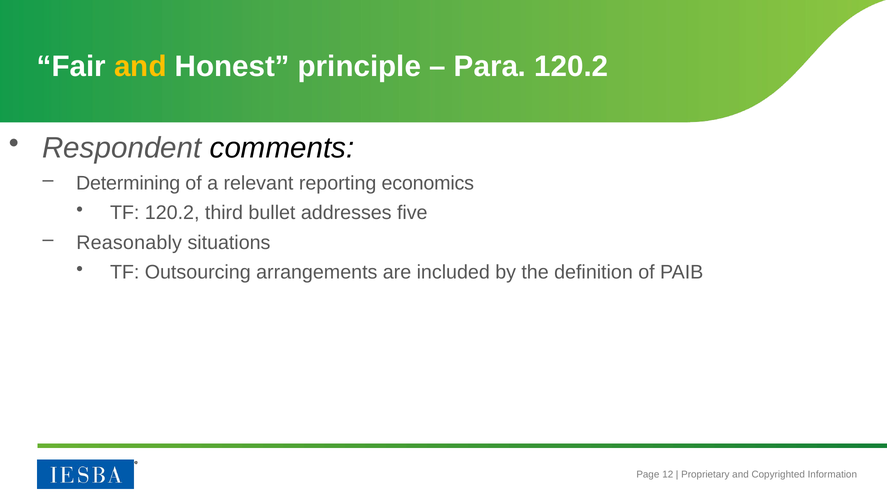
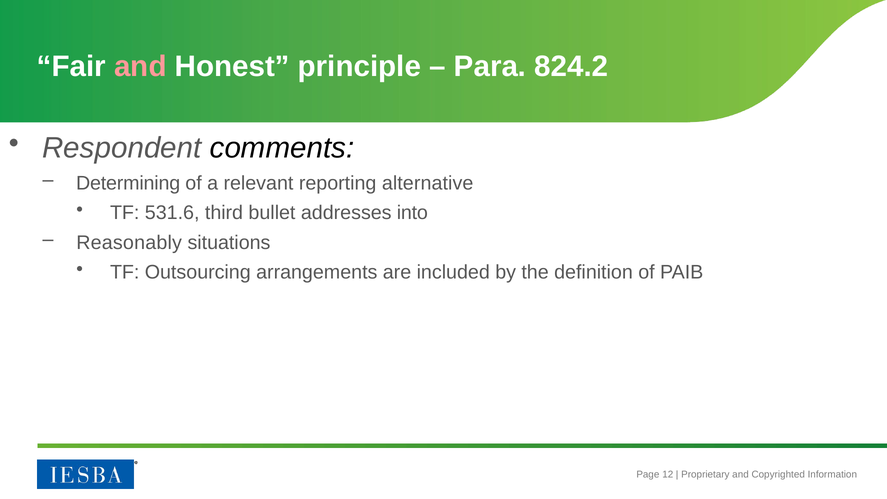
and colour: yellow -> pink (140, 66)
Para 120.2: 120.2 -> 824.2 (571, 66)
economics: economics -> alternative (428, 183)
TF 120.2: 120.2 -> 531.6 (172, 213)
five: five -> into (412, 213)
